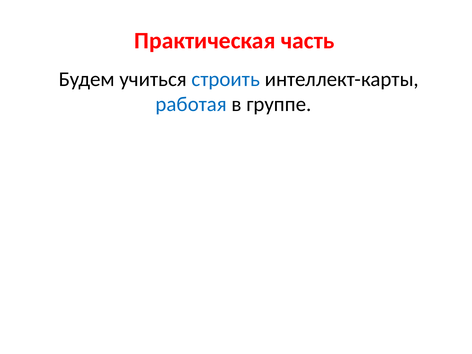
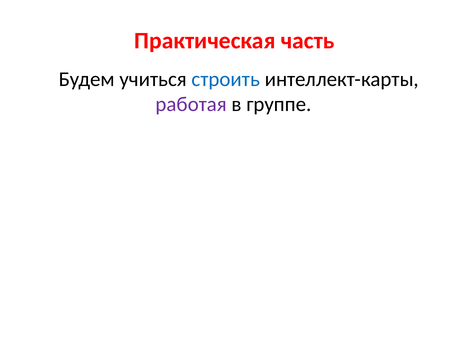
работая colour: blue -> purple (191, 104)
